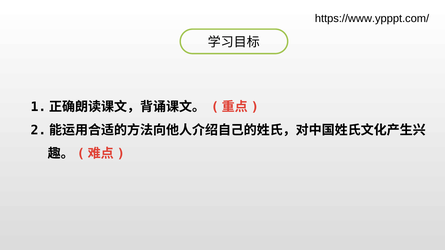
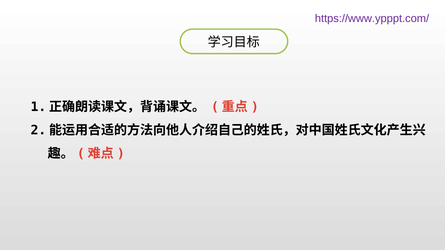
https://www.ypppt.com/ colour: black -> purple (372, 18)
